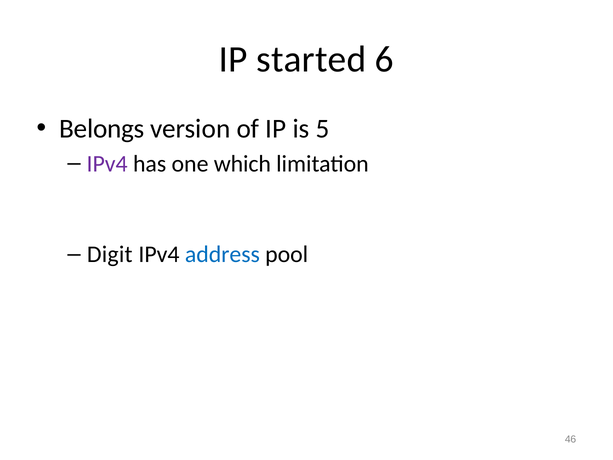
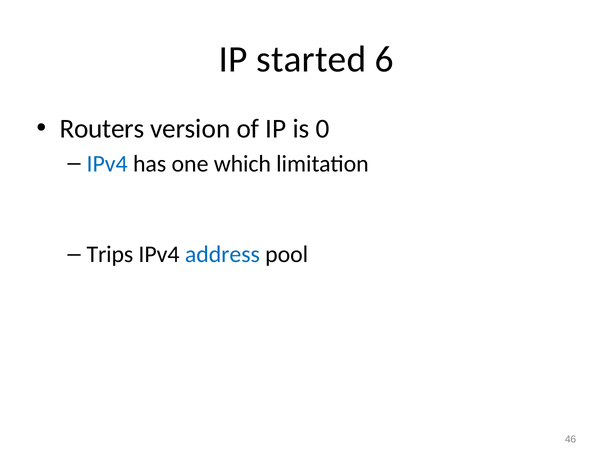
Belongs: Belongs -> Routers (102, 129)
5: 5 -> 0 (322, 129)
IPv4 colour: purple -> blue (107, 164)
Digit: Digit -> Trips (110, 254)
